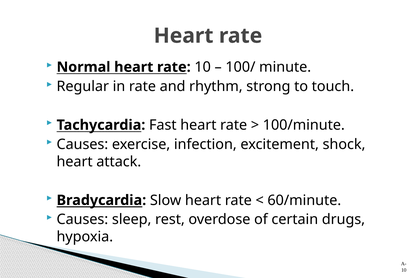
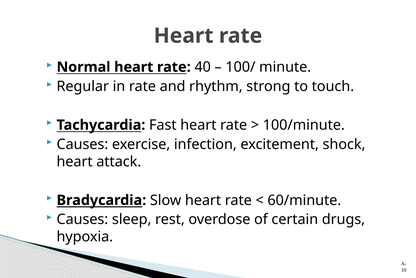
rate 10: 10 -> 40 (203, 67)
